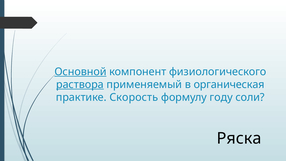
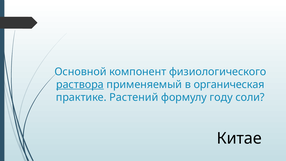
Основной underline: present -> none (80, 72)
Скорость: Скорость -> Растений (134, 97)
Ряска: Ряска -> Китае (239, 138)
